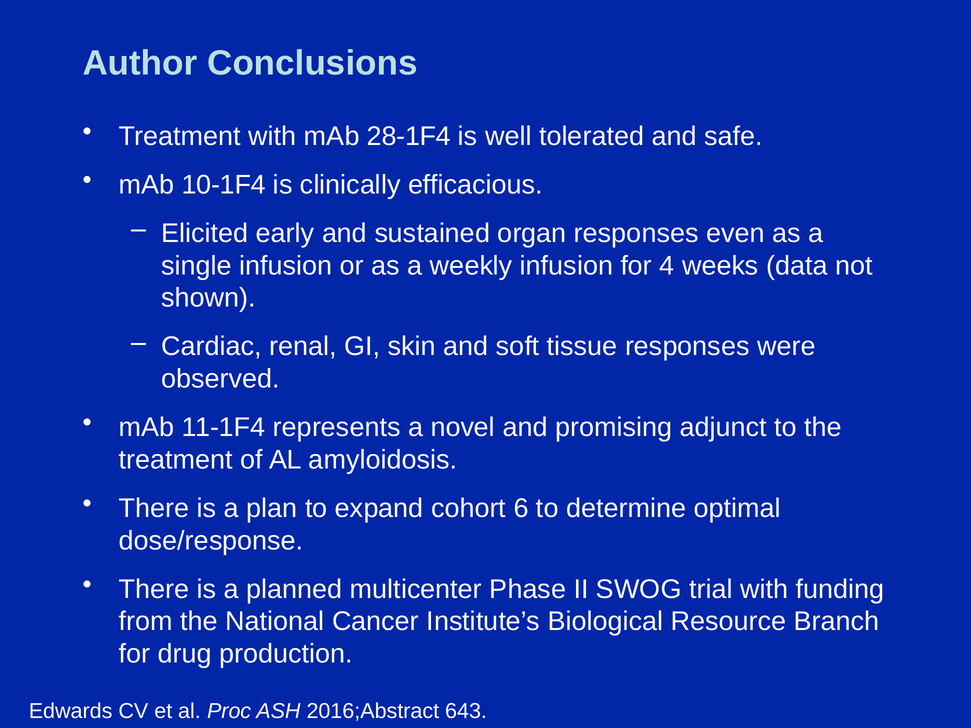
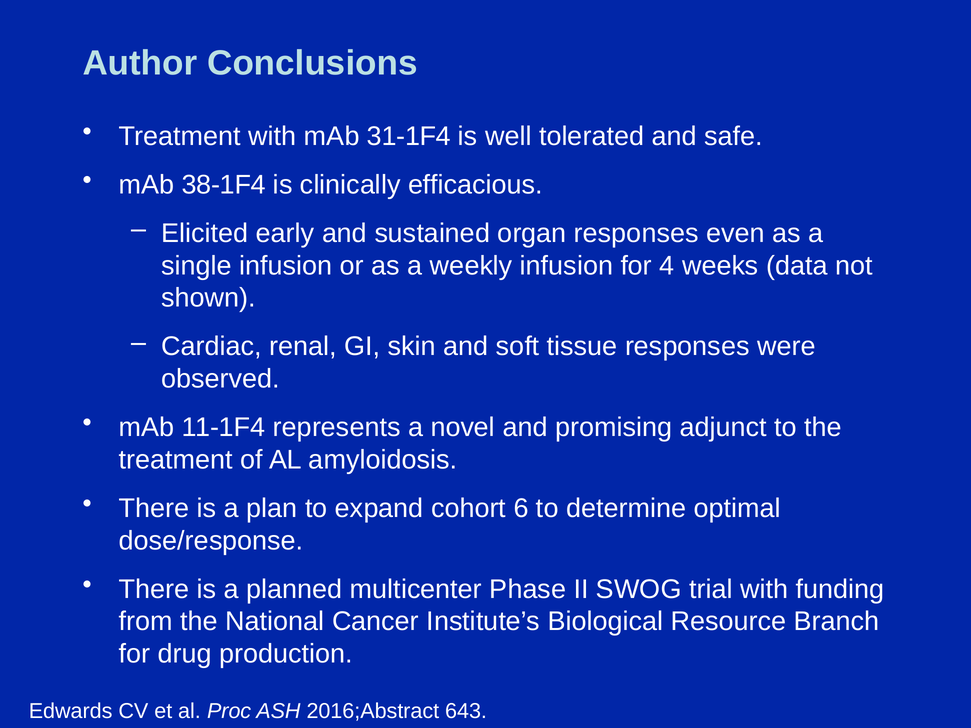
28-1F4: 28-1F4 -> 31-1F4 (409, 136)
10-1F4: 10-1F4 -> 38-1F4 (224, 185)
